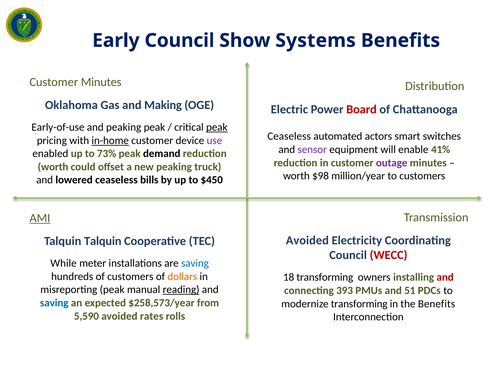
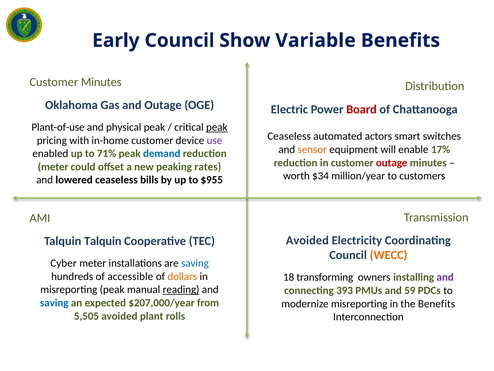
Systems: Systems -> Variable (316, 40)
and Making: Making -> Outage (163, 105)
Early-of-use: Early-of-use -> Plant-of-use (58, 127)
and peaking: peaking -> physical (124, 127)
in-home underline: present -> none (110, 140)
sensor colour: purple -> orange (312, 149)
41%: 41% -> 17% (441, 149)
73%: 73% -> 71% (107, 153)
demand colour: black -> blue (162, 153)
outage colour: purple -> red (392, 163)
worth: worth -> meter (53, 167)
truck: truck -> rates (208, 167)
$98: $98 -> $34 (321, 176)
$450: $450 -> $955 (212, 180)
AMI underline: present -> none (40, 218)
WECC colour: red -> orange (389, 255)
While: While -> Cyber (64, 263)
of customers: customers -> accessible (130, 276)
and colour: red -> purple (445, 277)
51: 51 -> 59 (410, 290)
$258,573/year: $258,573/year -> $207,000/year (162, 302)
modernize transforming: transforming -> misreporting (359, 303)
5,590: 5,590 -> 5,505 (86, 316)
rates: rates -> plant (152, 316)
